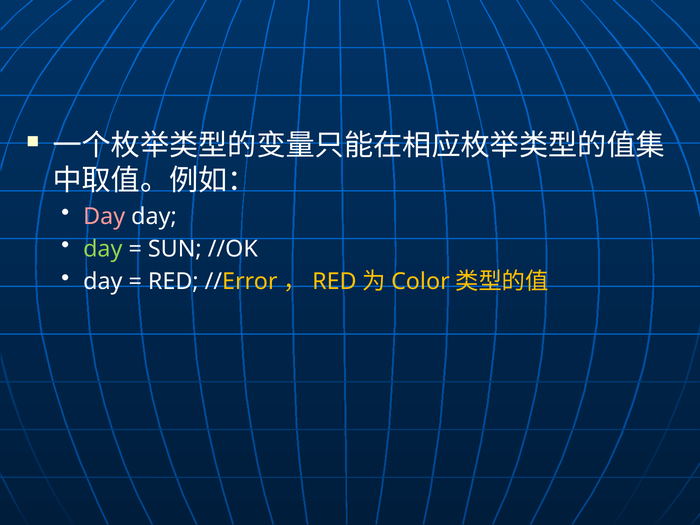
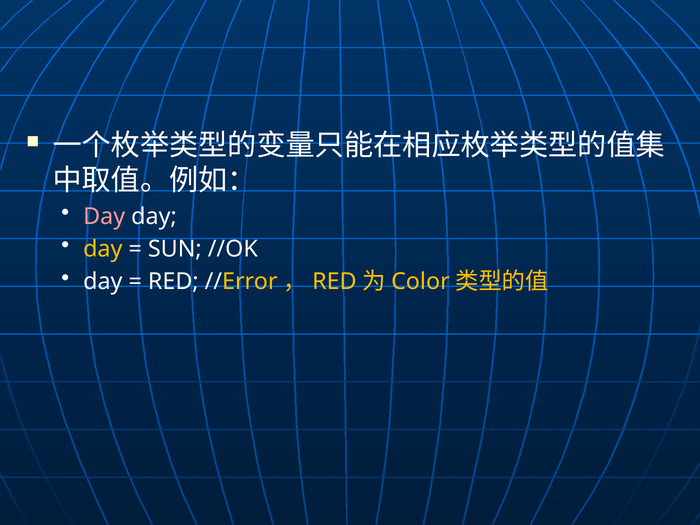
day colour: light green -> yellow (103, 249)
